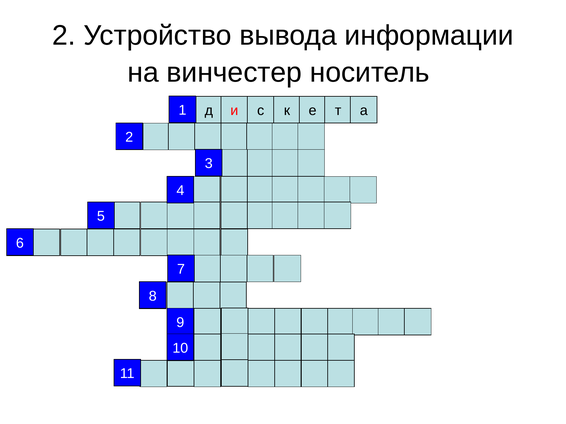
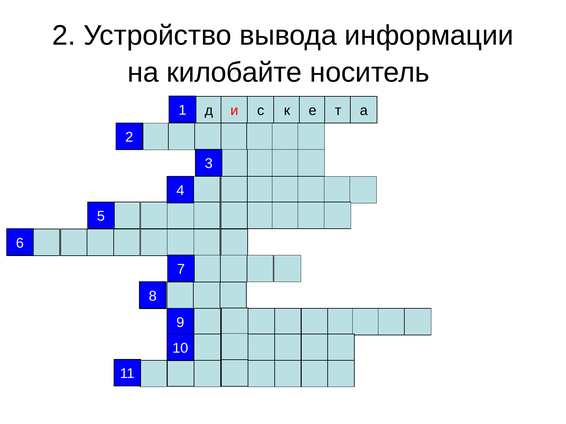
винчестер: винчестер -> килобайте (234, 73)
